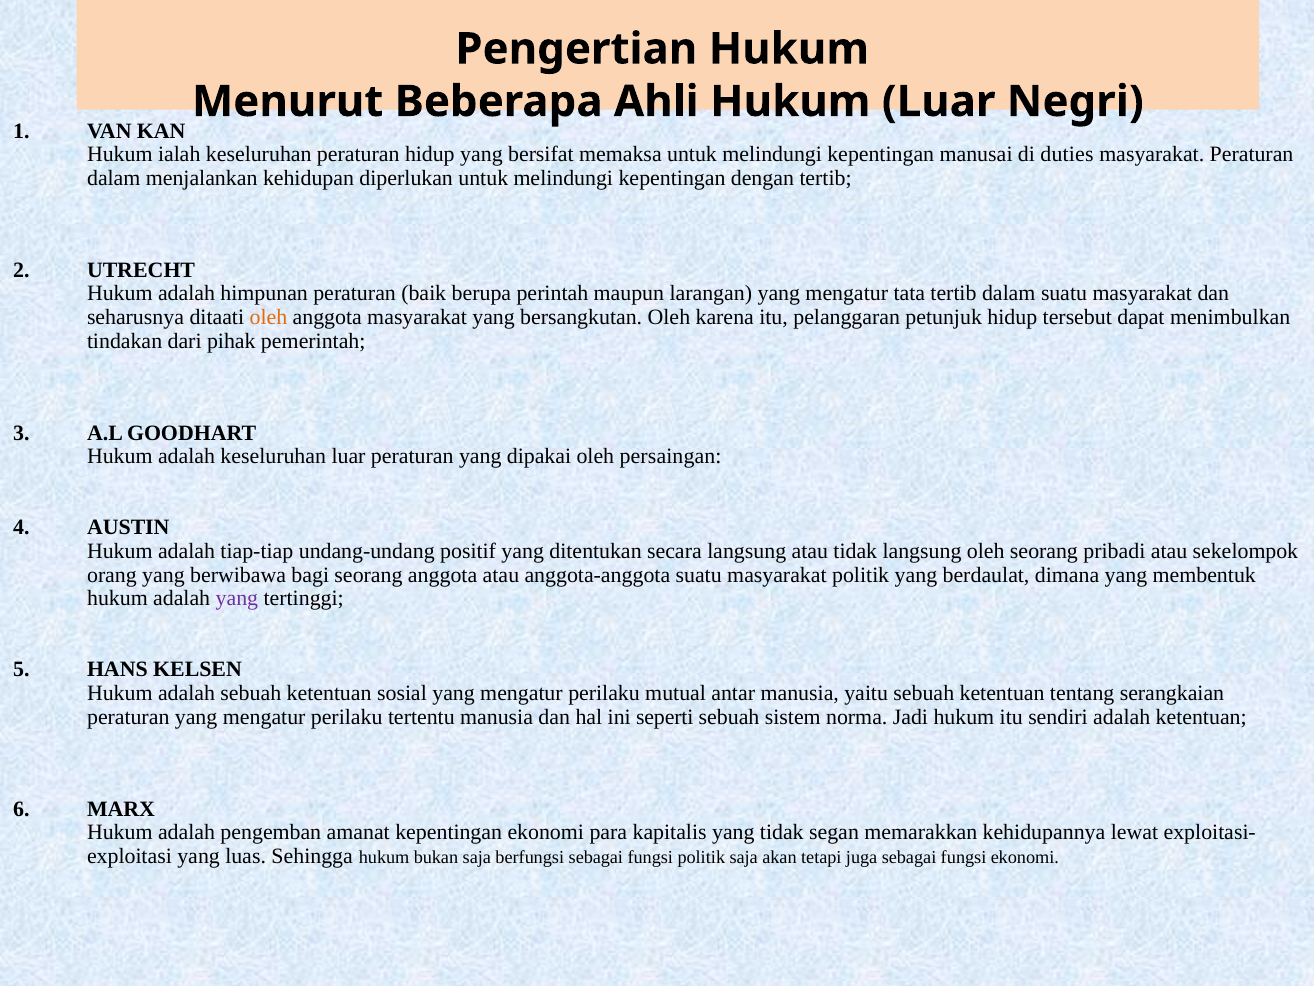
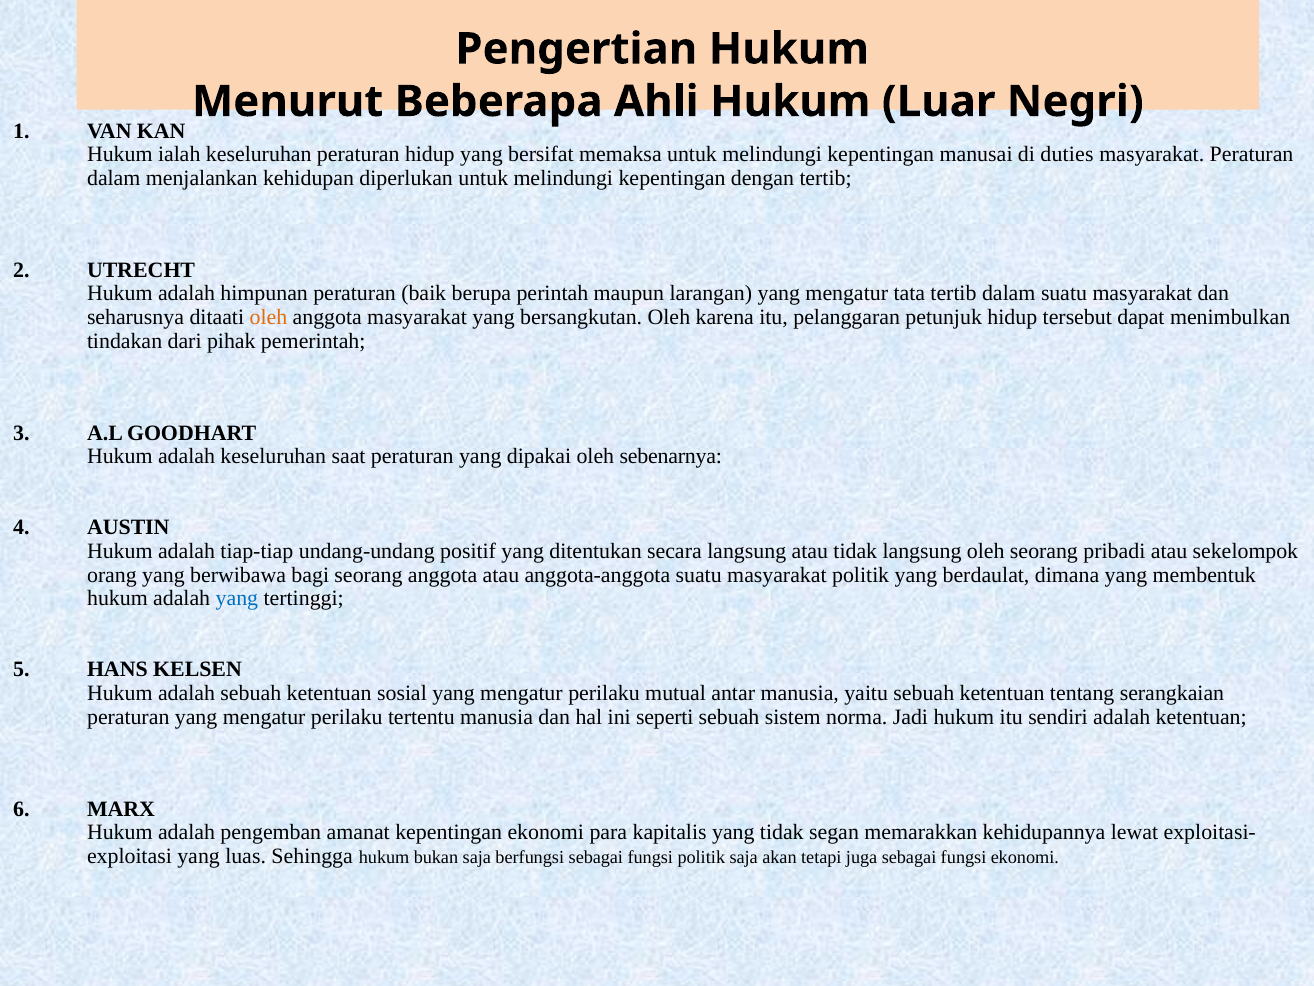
keseluruhan luar: luar -> saat (349, 456)
persaingan: persaingan -> sebenarnya (671, 456)
yang colour: purple -> blue (237, 598)
